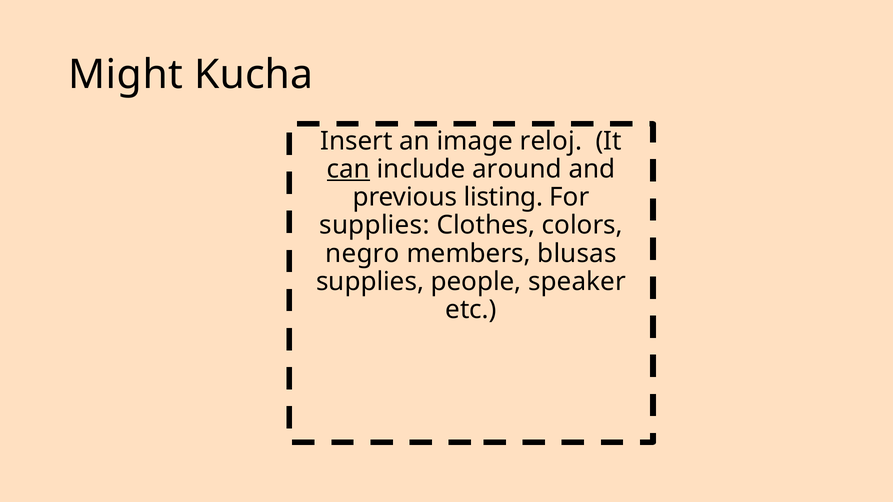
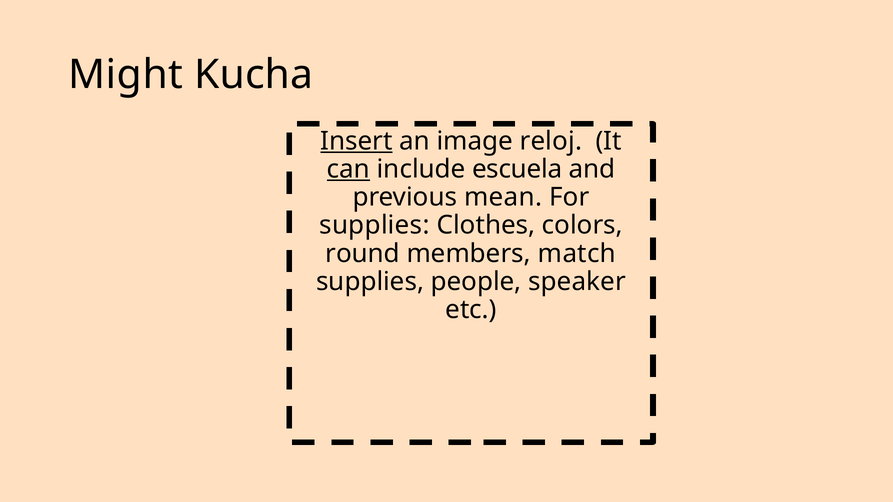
Insert underline: none -> present (356, 141)
around: around -> escuela (517, 169)
listing: listing -> mean (503, 197)
negro: negro -> round (363, 254)
blusas: blusas -> match (577, 254)
